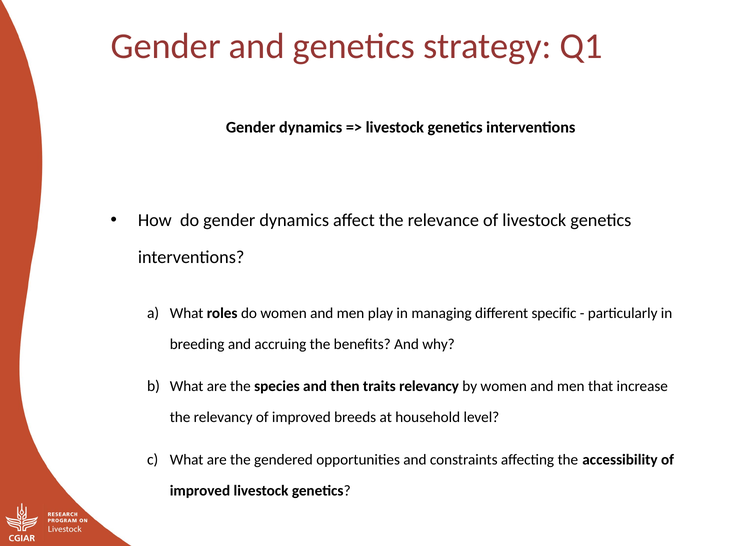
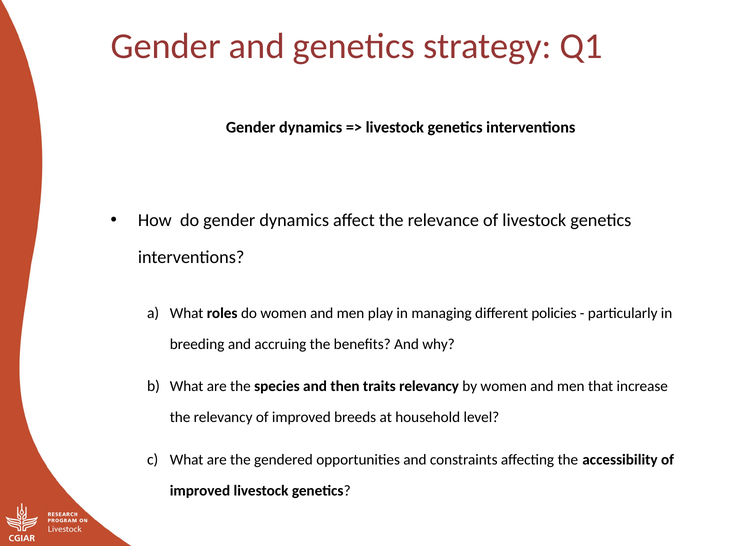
specific: specific -> policies (554, 314)
